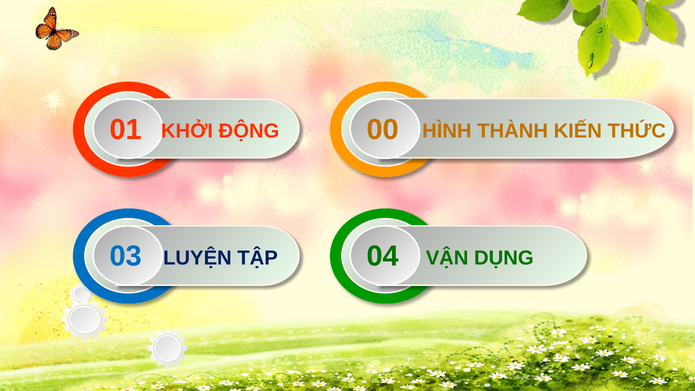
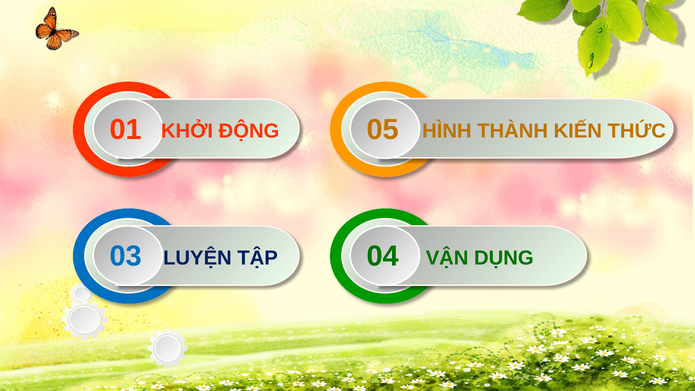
00: 00 -> 05 (383, 130)
